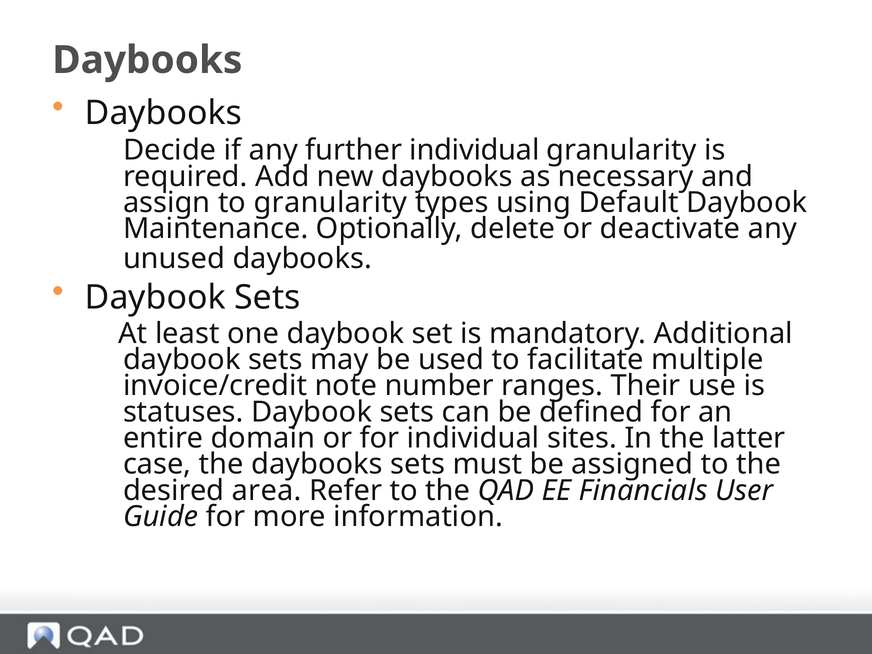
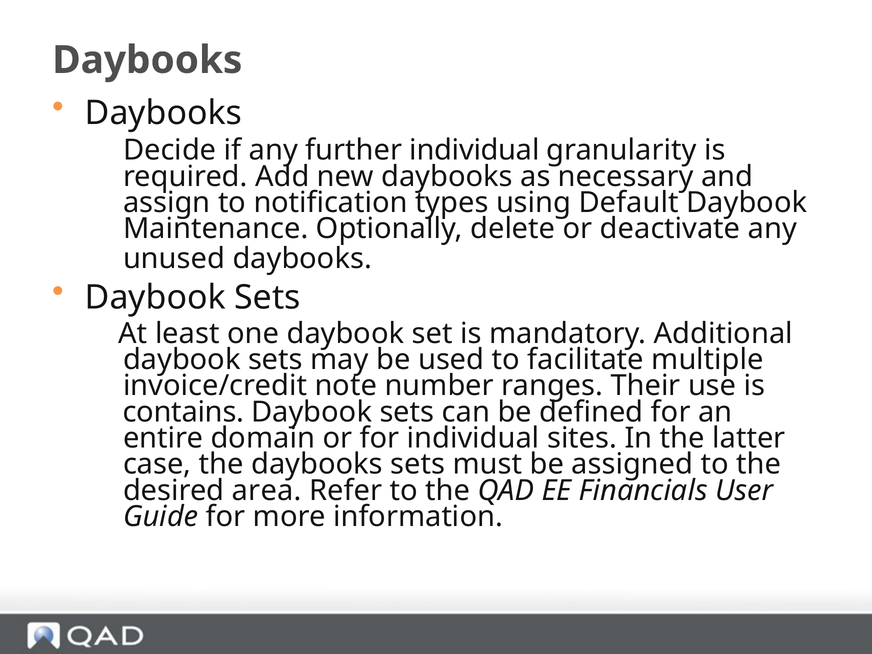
to granularity: granularity -> notification (331, 203)
statuses: statuses -> contains (183, 412)
